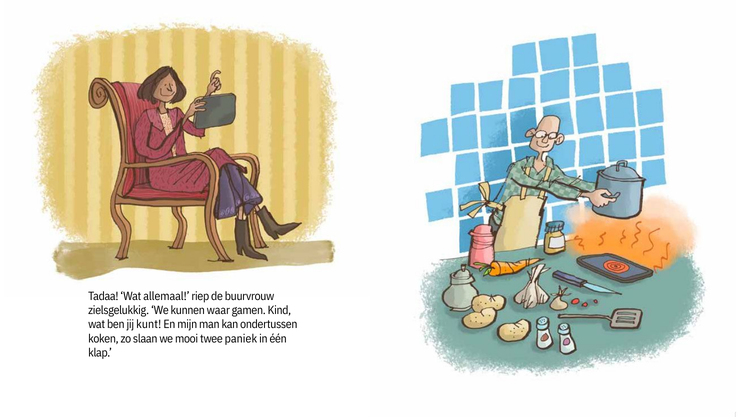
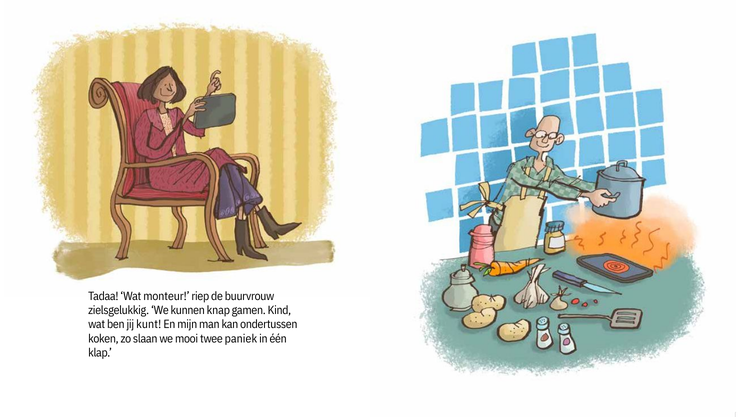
allemaal: allemaal -> monteur (166, 296)
waar: waar -> knap (218, 310)
